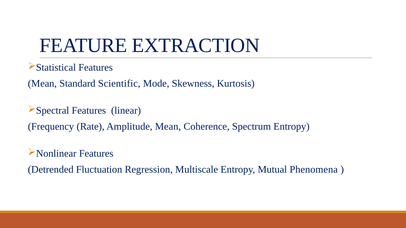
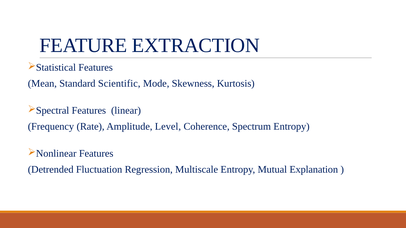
Amplitude Mean: Mean -> Level (168, 127)
Phenomena: Phenomena -> Explanation (314, 170)
